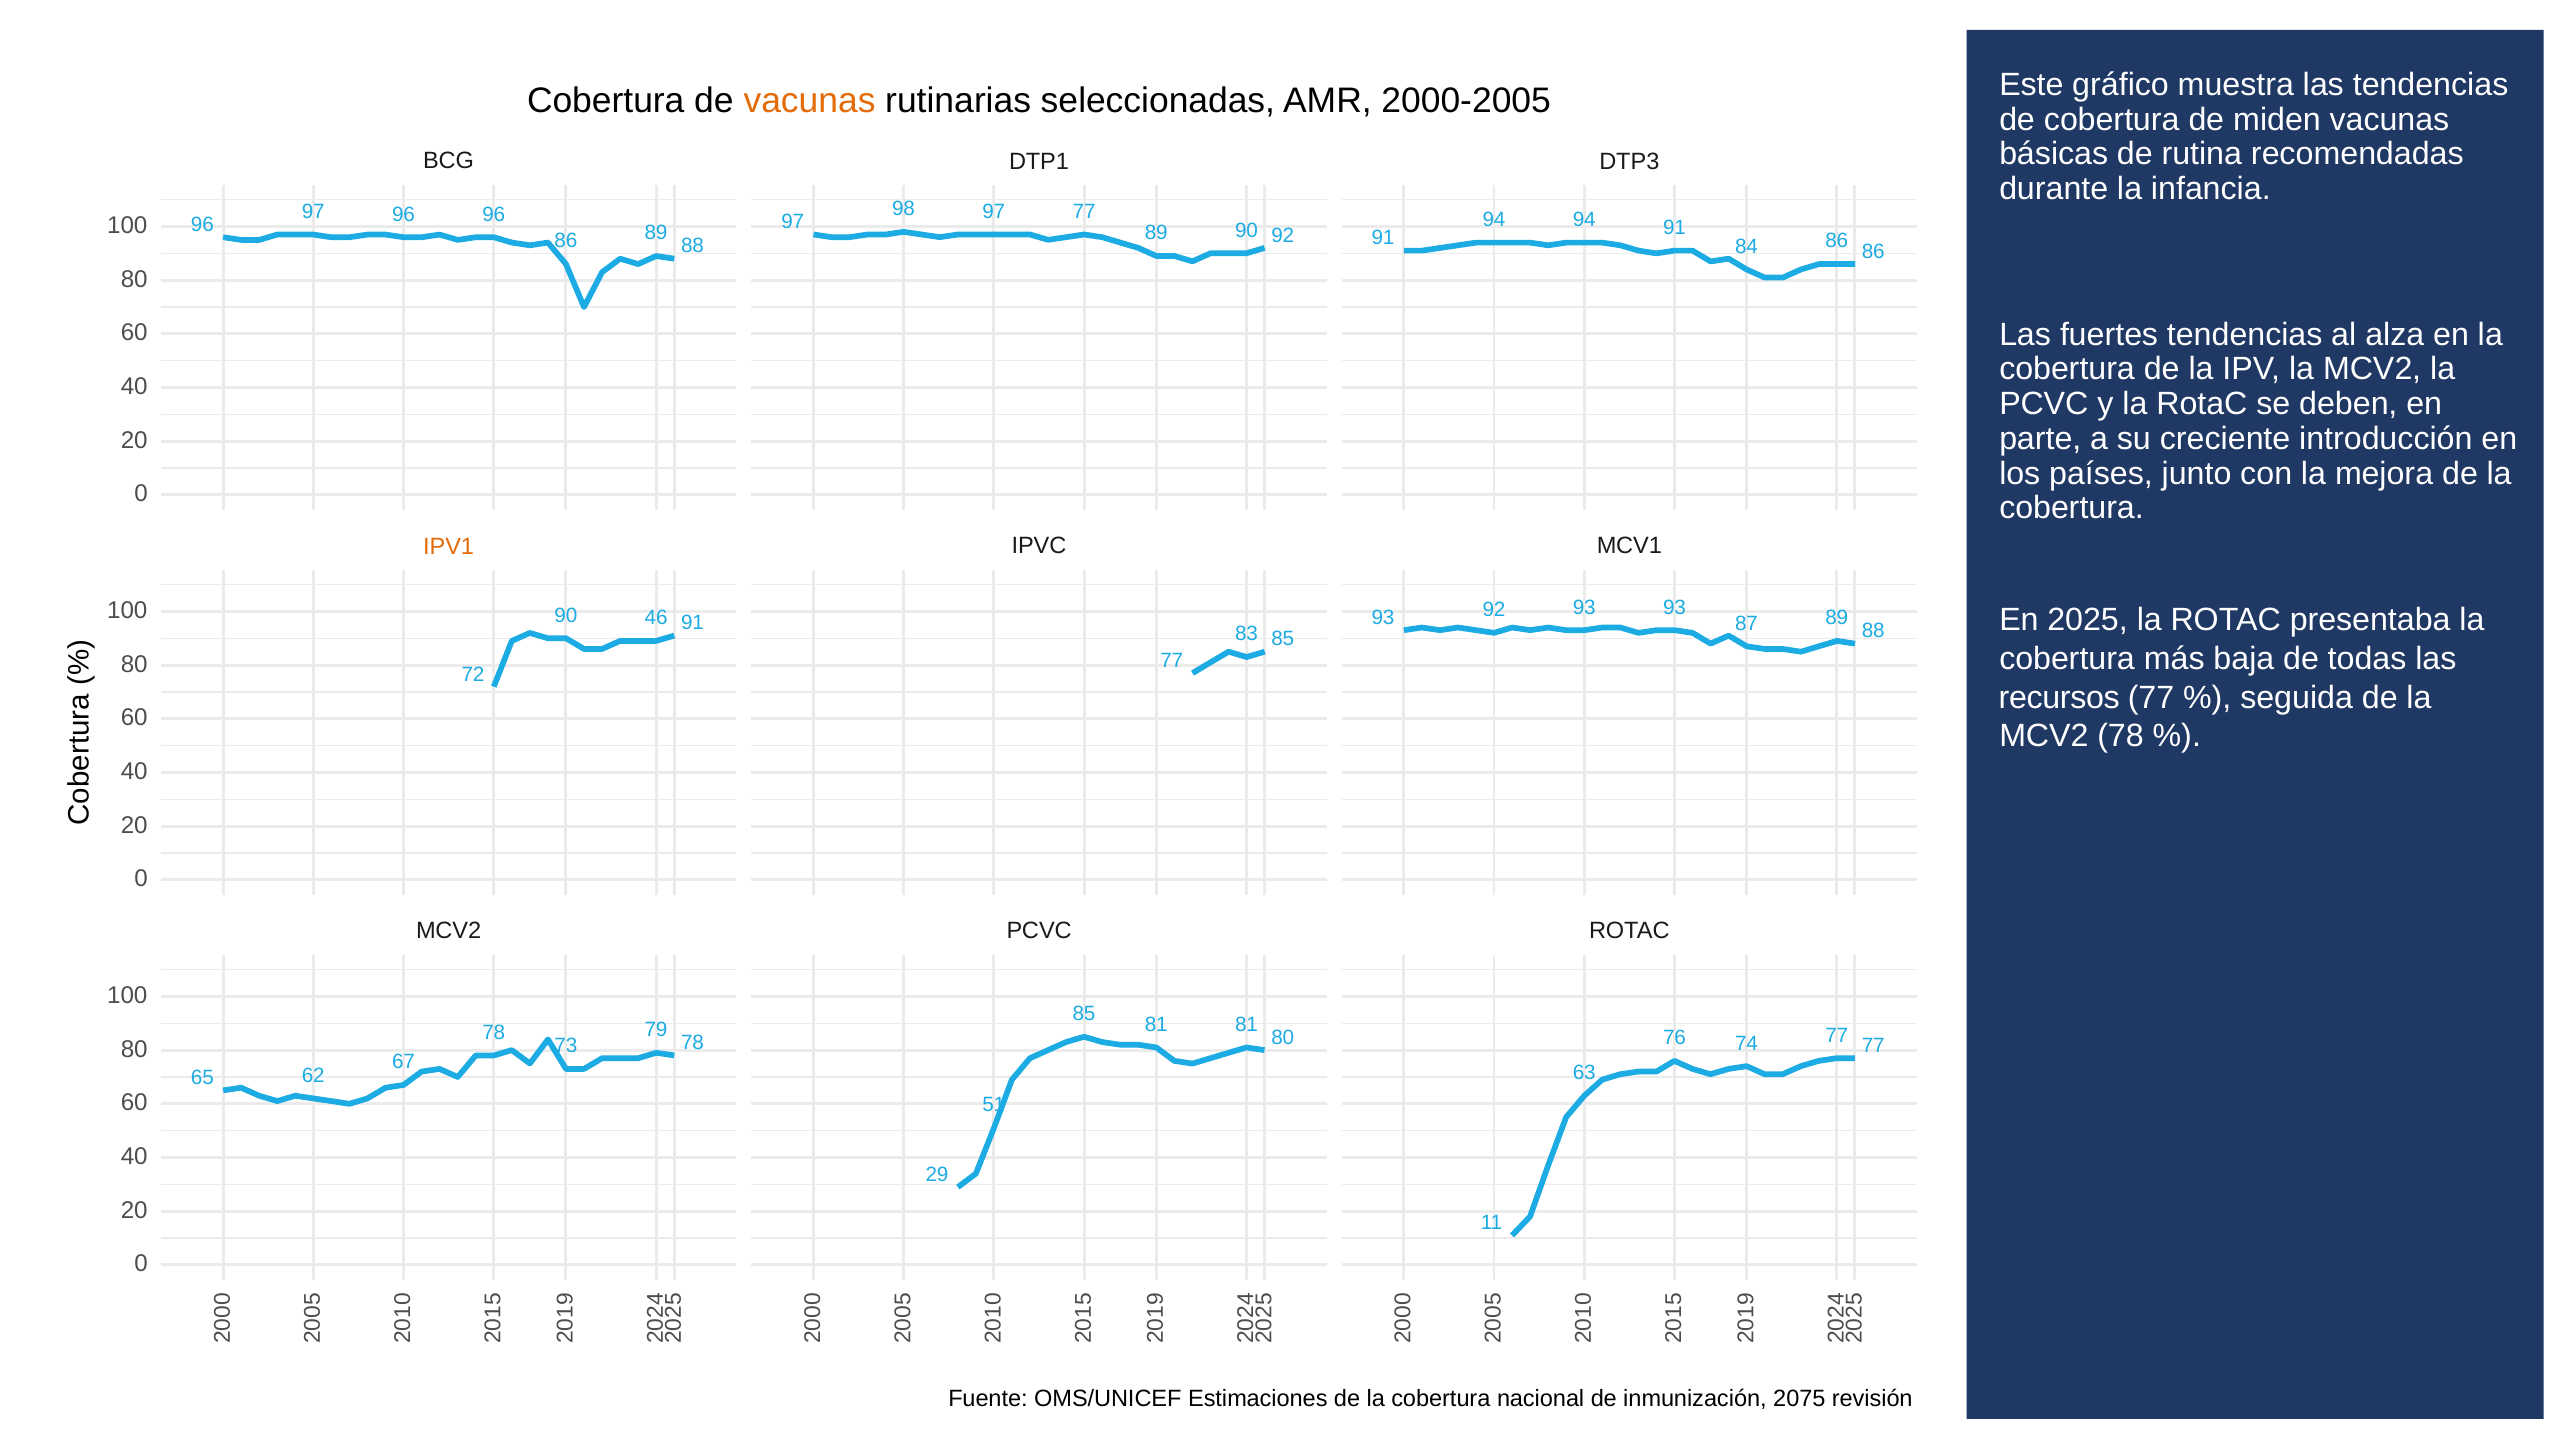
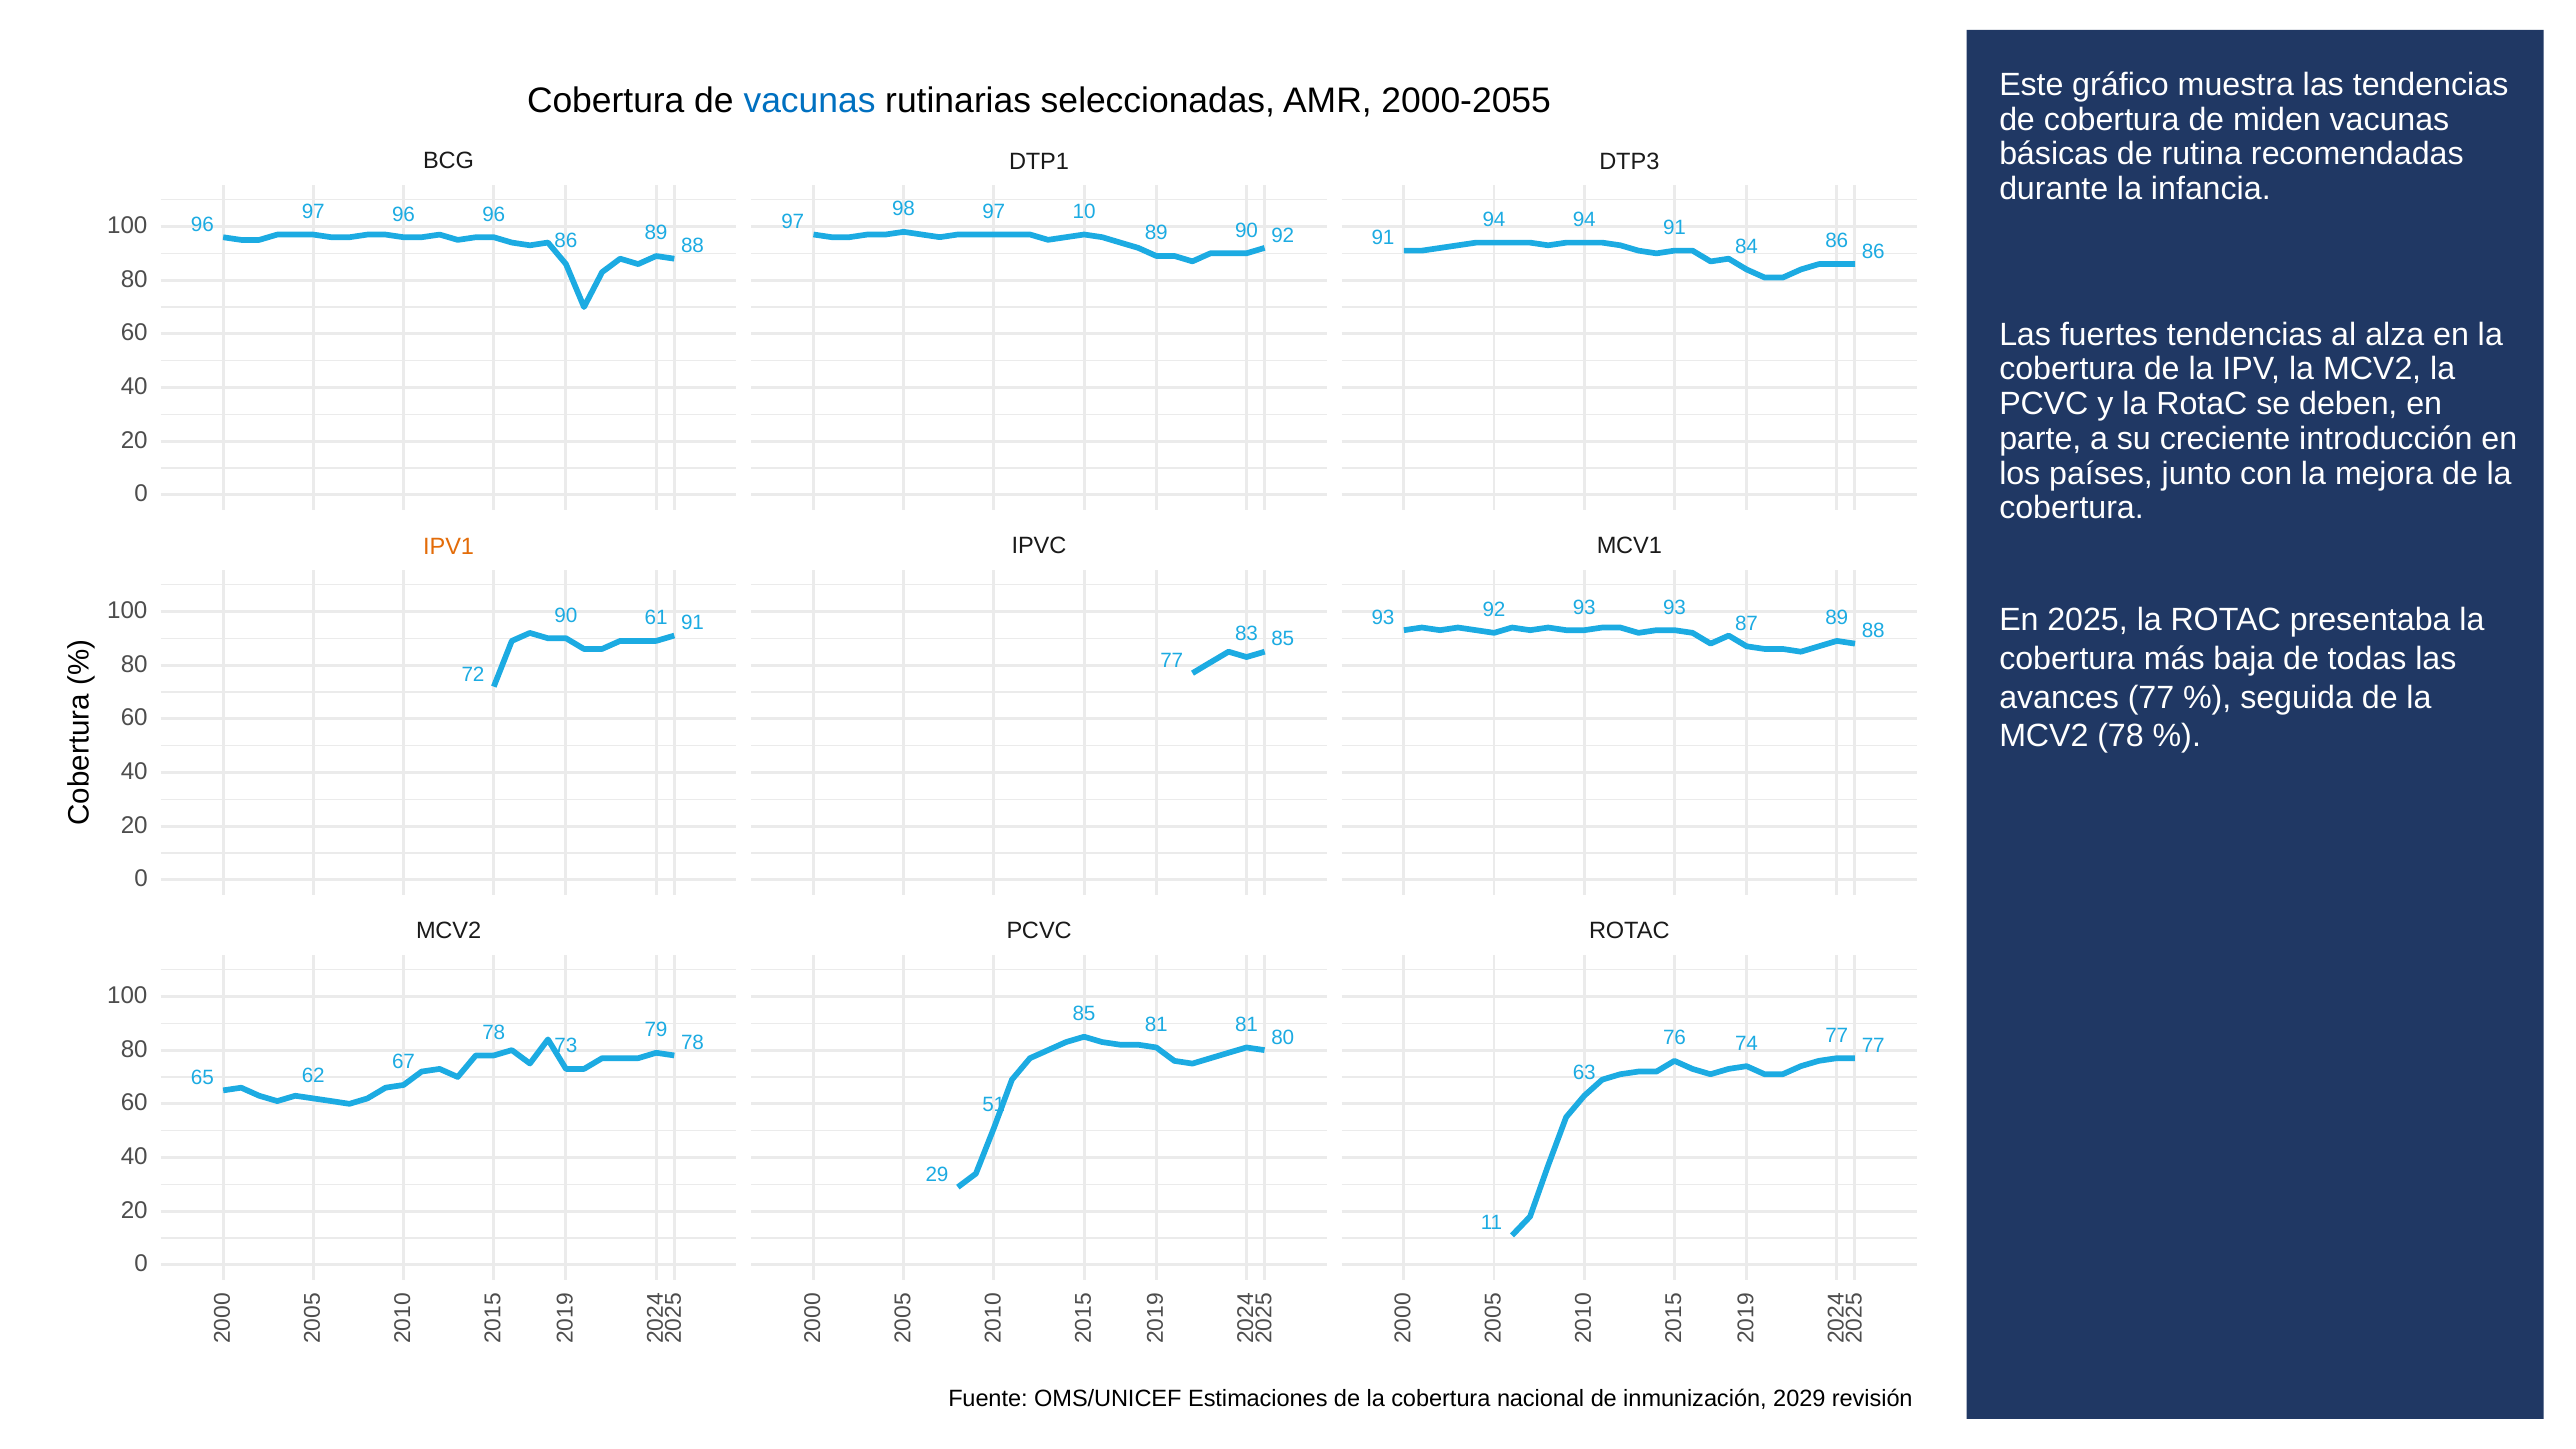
vacunas colour: orange -> blue (810, 101)
2000-2005: 2000-2005 -> 2000-2055 (1466, 101)
97 77: 77 -> 10 (1084, 212)
46: 46 -> 61 (656, 618)
recursos: recursos -> avances (2059, 698)
2075: 2075 -> 2029 (1799, 1399)
